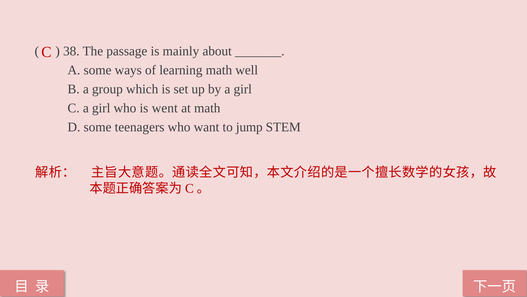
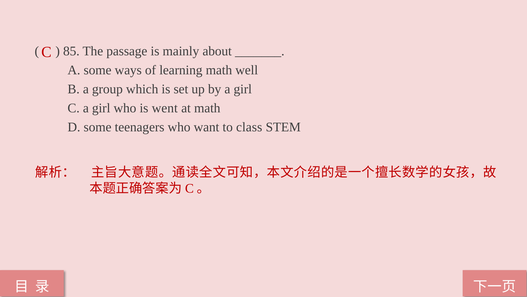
38: 38 -> 85 (71, 51)
jump: jump -> class (249, 127)
